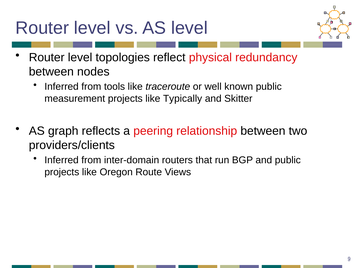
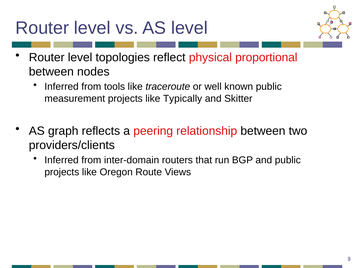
redundancy: redundancy -> proportional (266, 57)
